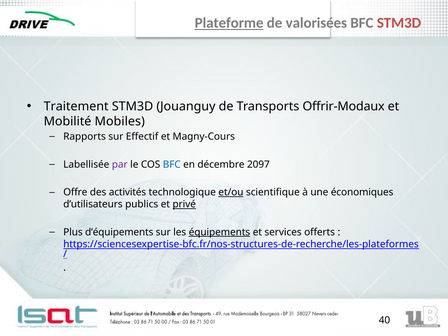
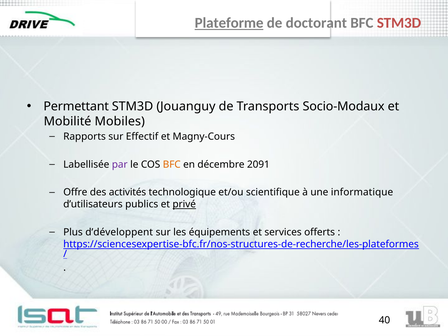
valorisées: valorisées -> doctorant (316, 23)
Traitement: Traitement -> Permettant (76, 106)
Offrir-Modaux: Offrir-Modaux -> Socio-Modaux (344, 106)
BFC colour: blue -> orange (172, 164)
2097: 2097 -> 2091 (258, 164)
et/ou underline: present -> none (231, 192)
économiques: économiques -> informatique (362, 192)
d’équipements: d’équipements -> d’développent (119, 232)
équipements underline: present -> none (219, 232)
